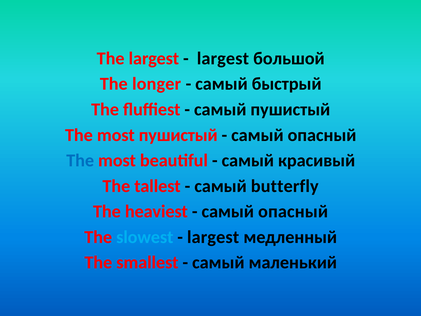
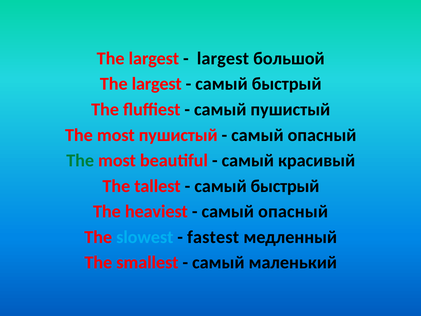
longer: longer -> largest (157, 84)
The colour: blue -> green (80, 160)
butterfly: butterfly -> быстрый (285, 186)
largest: largest -> fastest (213, 237)
